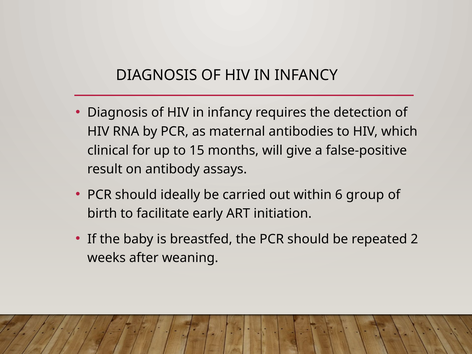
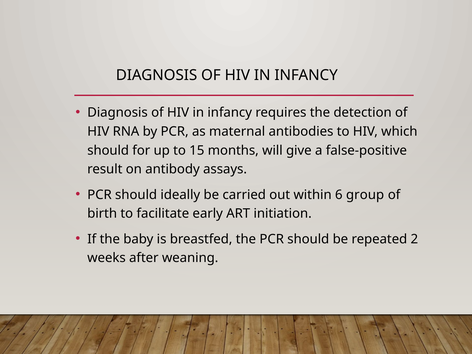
clinical: clinical -> should (108, 150)
